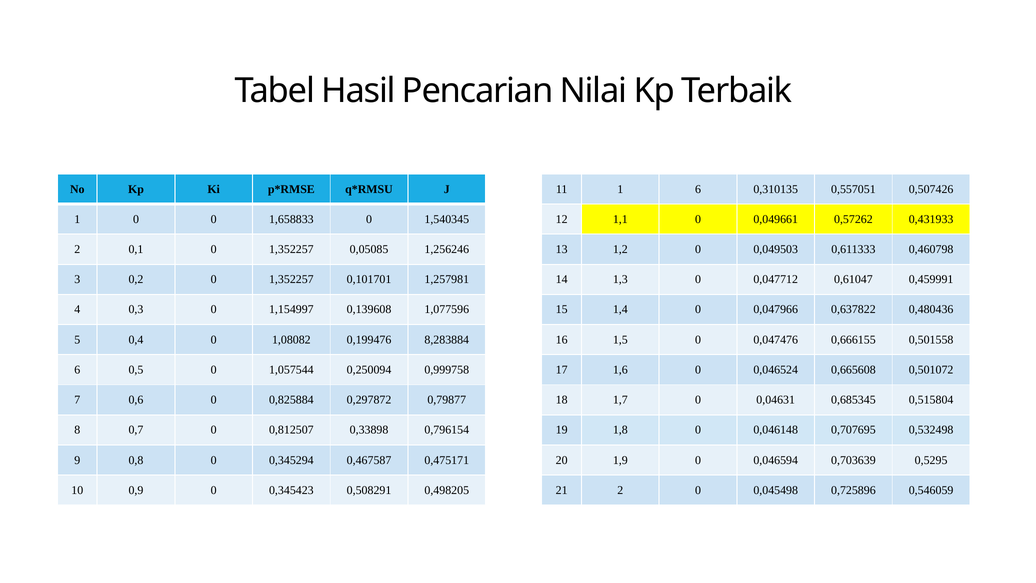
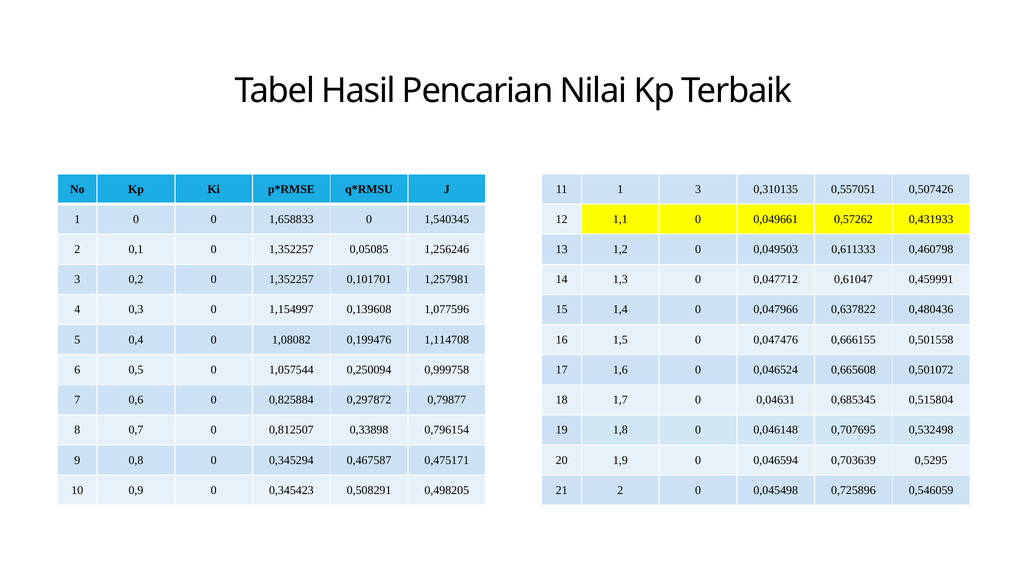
1 6: 6 -> 3 (698, 189)
8,283884: 8,283884 -> 1,114708 (447, 340)
